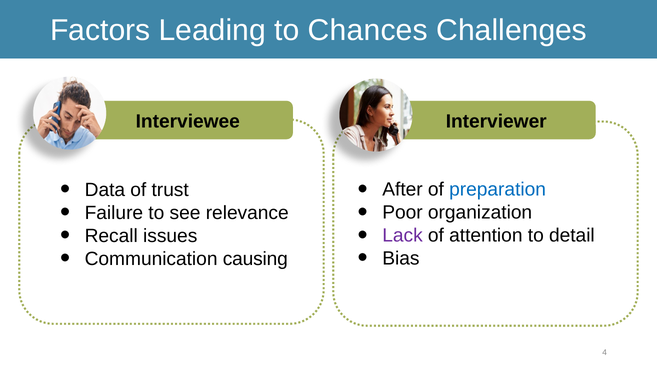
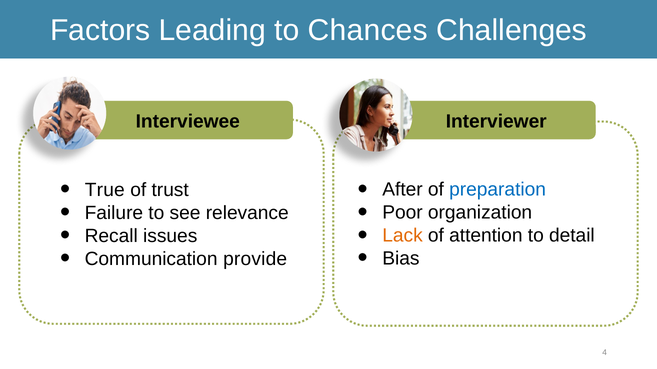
Data: Data -> True (105, 190)
Lack colour: purple -> orange (403, 236)
causing: causing -> provide (255, 259)
